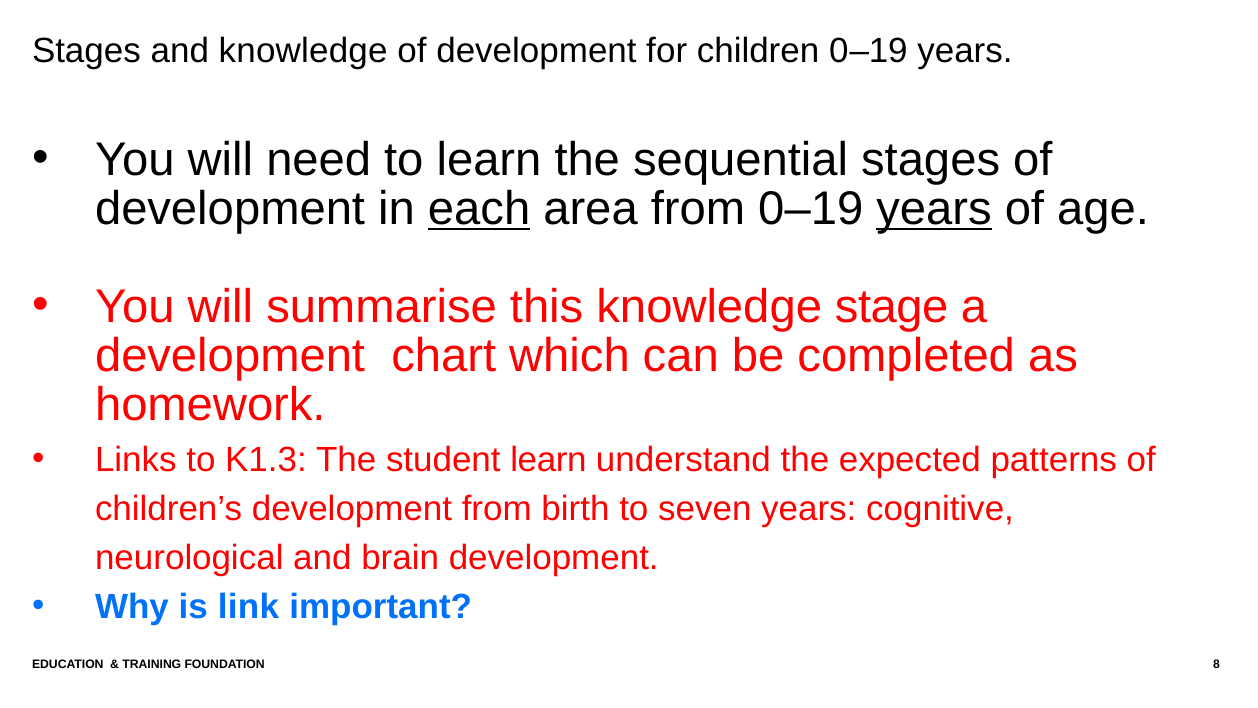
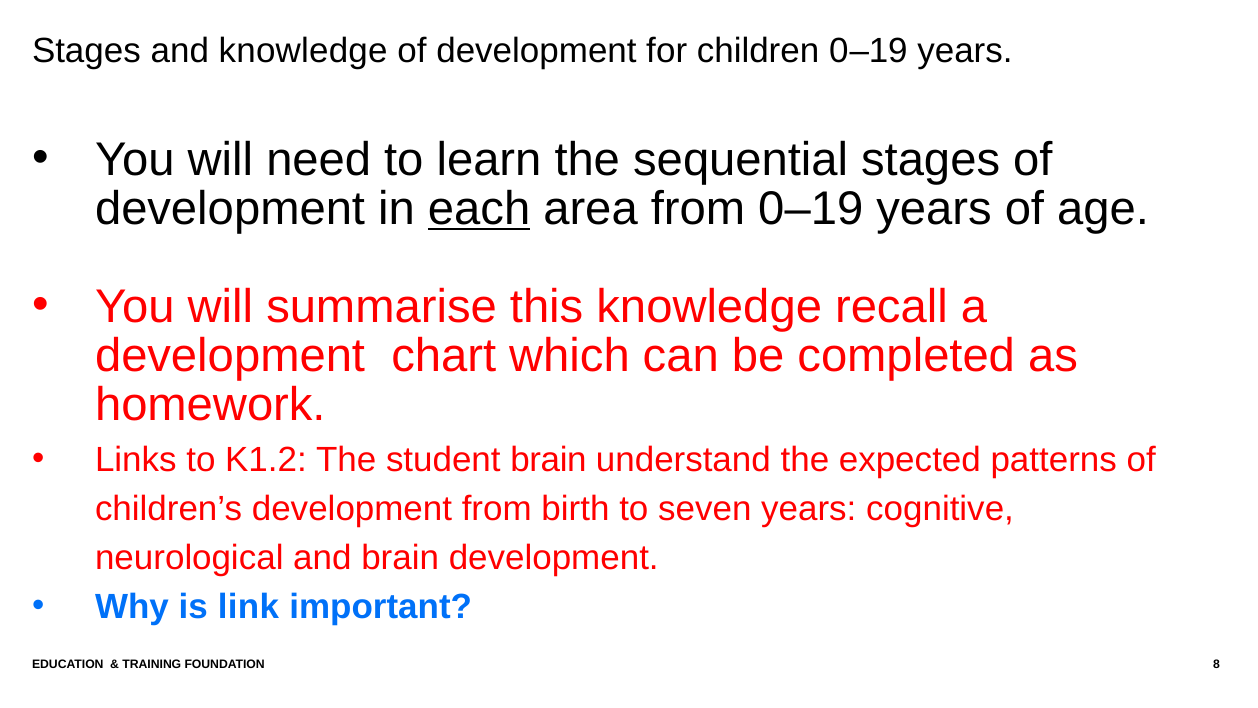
years underline: present -> none (934, 209)
stage: stage -> recall (891, 306)
K1.3: K1.3 -> K1.2 (266, 460)
student learn: learn -> brain (548, 460)
